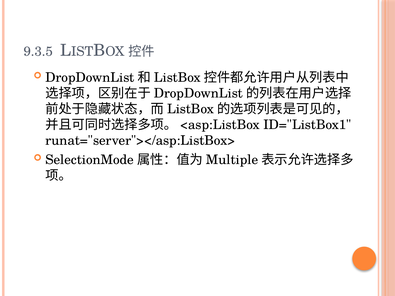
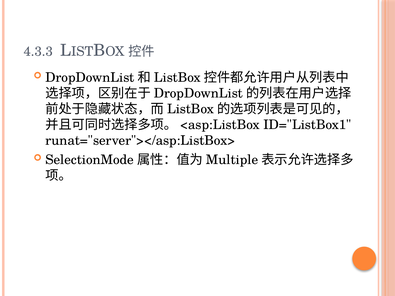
9.3.5: 9.3.5 -> 4.3.3 (38, 52)
